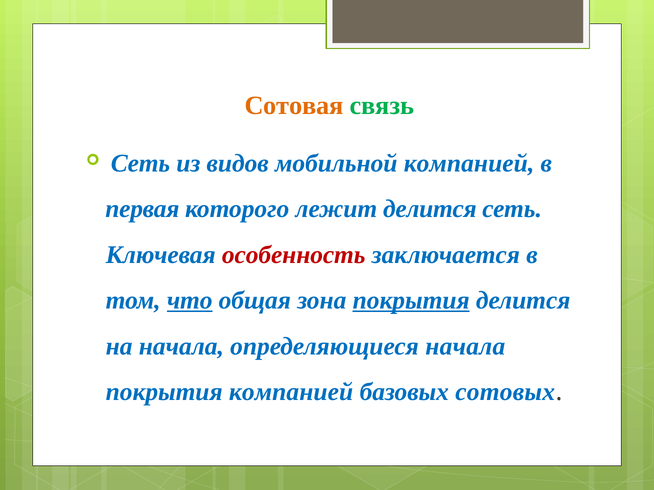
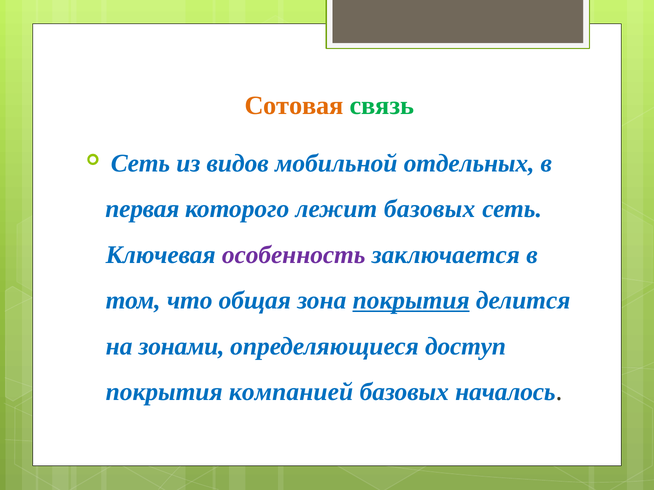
мобильной компанией: компанией -> отдельных (469, 163)
лежит делится: делится -> базовых (430, 209)
особенность colour: red -> purple (294, 255)
что underline: present -> none (190, 301)
на начала: начала -> зонами (182, 347)
определяющиеся начала: начала -> доступ (466, 347)
сотовых: сотовых -> началось (505, 392)
